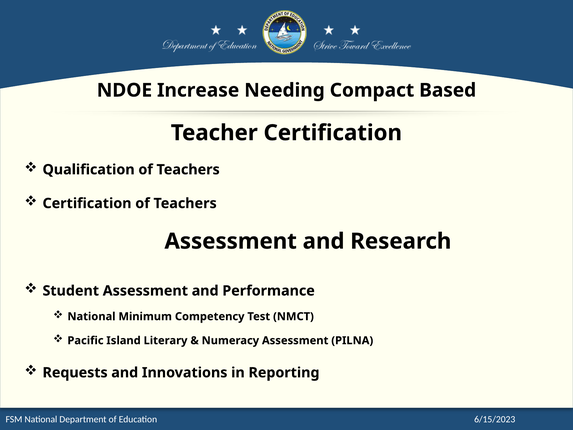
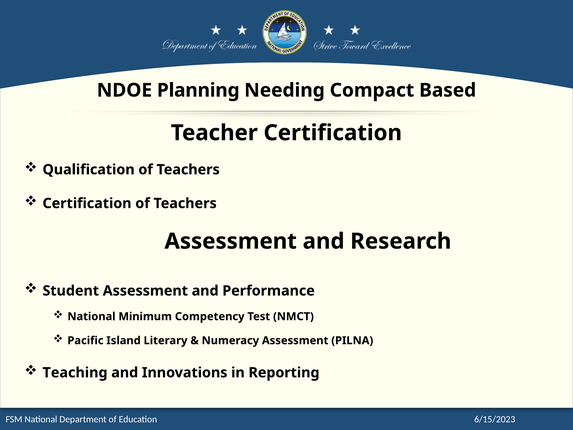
Increase: Increase -> Planning (198, 90)
Requests: Requests -> Teaching (75, 372)
